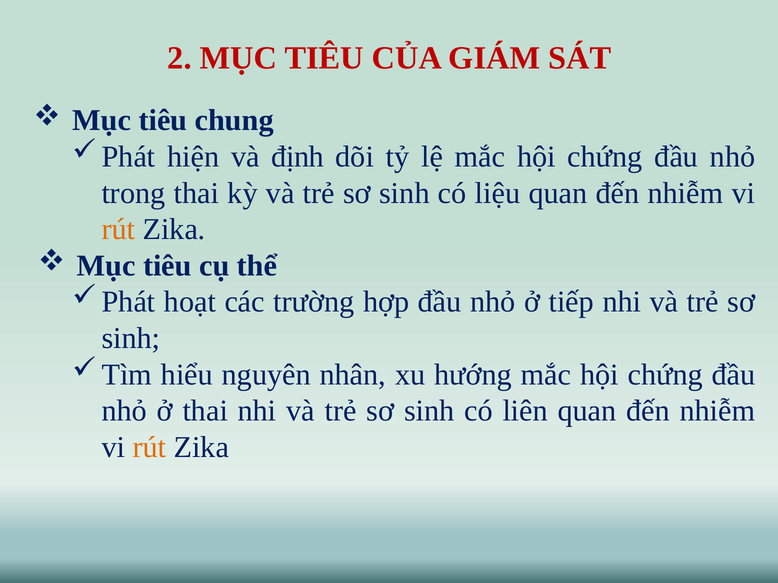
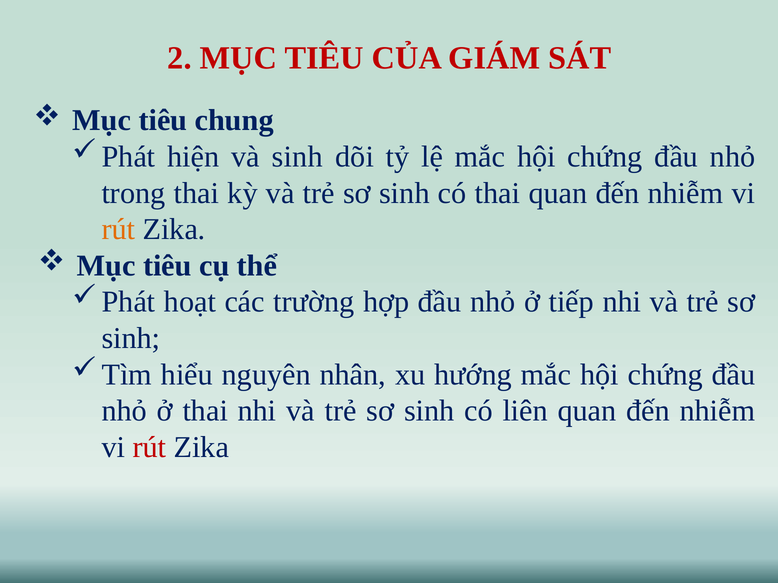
và định: định -> sinh (297, 157)
có liệu: liệu -> thai (498, 193)
rút colour: orange -> red (149, 448)
